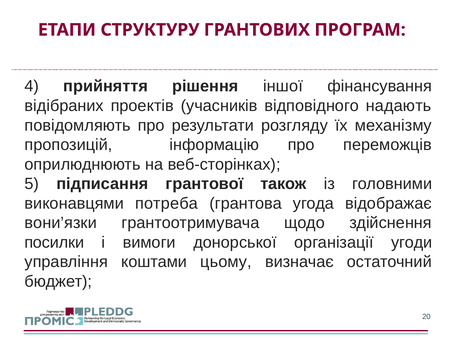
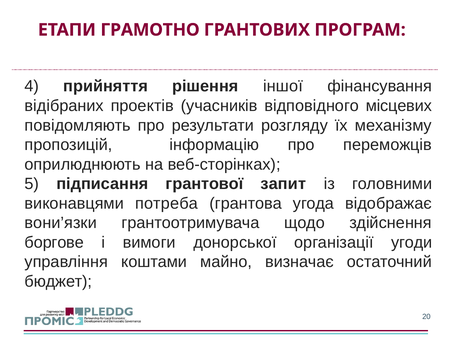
СТРУКТУРУ: СТРУКТУРУ -> ГРАМОТНО (150, 30)
надають: надають -> місцевих (399, 106)
також: також -> запит (283, 184)
посилки: посилки -> боргове (54, 243)
цьому: цьому -> майно (226, 262)
